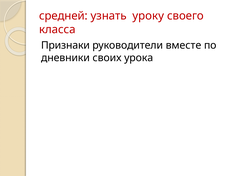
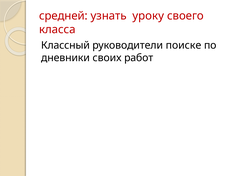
Признаки: Признаки -> Классный (65, 45)
вместе: вместе -> поиске (183, 45)
урока: урока -> работ (139, 58)
